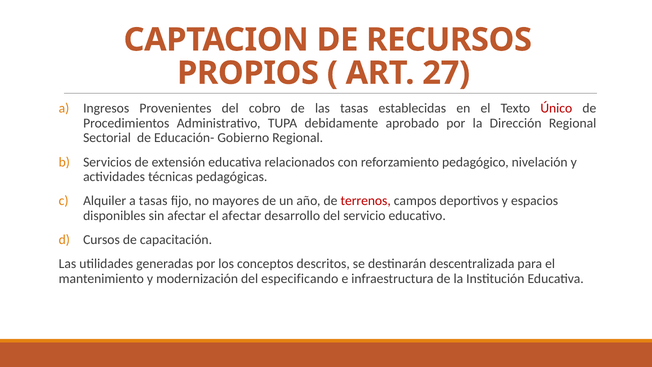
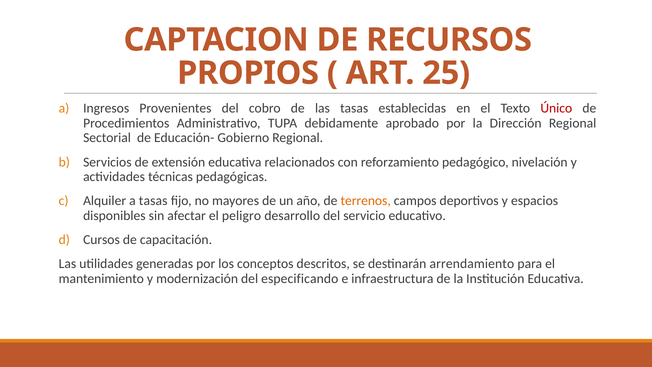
27: 27 -> 25 (446, 73)
terrenos colour: red -> orange (366, 201)
el afectar: afectar -> peligro (242, 215)
descentralizada: descentralizada -> arrendamiento (472, 264)
